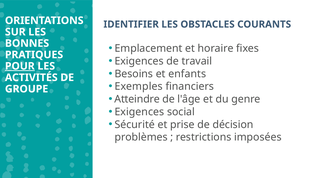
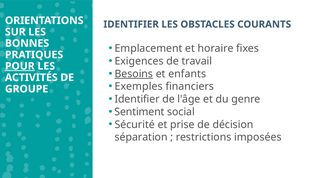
Besoins underline: none -> present (134, 74)
Atteindre: Atteindre -> Identifier (137, 99)
Exigences: Exigences -> Sentiment (139, 112)
problèmes: problèmes -> séparation (141, 137)
